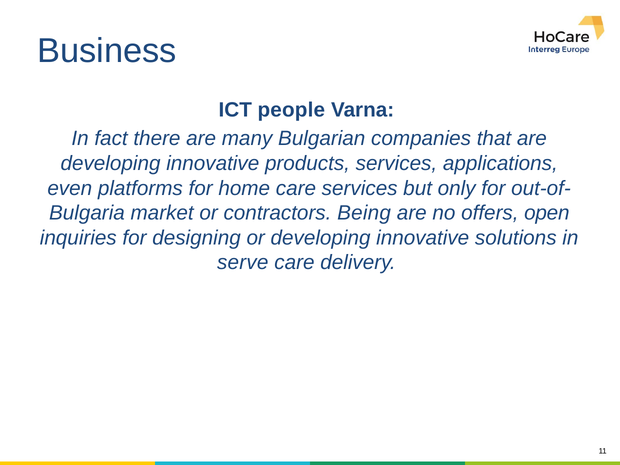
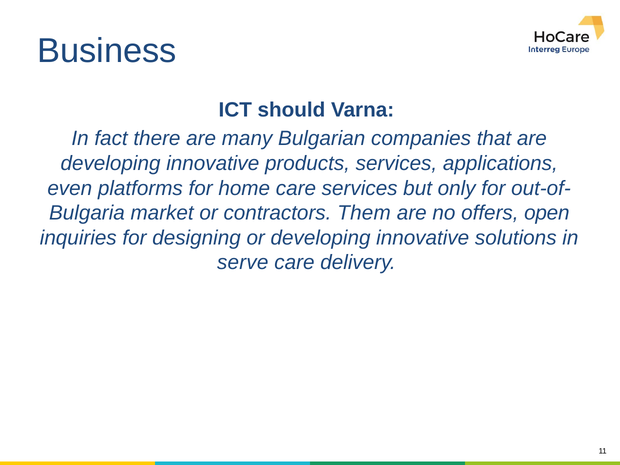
people: people -> should (291, 110)
Being: Being -> Them (364, 213)
